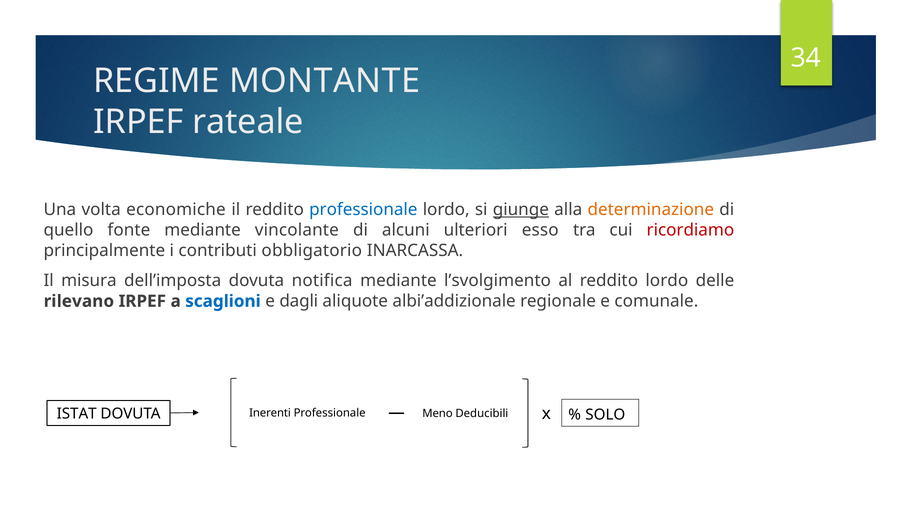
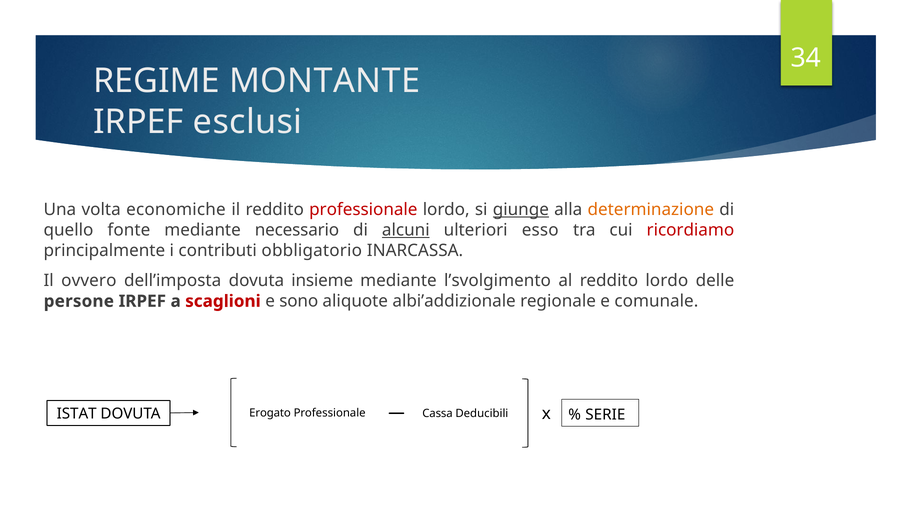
rateale: rateale -> esclusi (248, 122)
professionale colour: blue -> red (363, 210)
vincolante: vincolante -> necessario (297, 230)
alcuni underline: none -> present (406, 230)
misura: misura -> ovvero (89, 281)
notifica: notifica -> insieme (322, 281)
rilevano: rilevano -> persone (79, 301)
scaglioni colour: blue -> red (223, 301)
dagli: dagli -> sono (299, 301)
Inerenti: Inerenti -> Erogato (270, 413)
Meno: Meno -> Cassa (438, 414)
SOLO: SOLO -> SERIE (605, 415)
